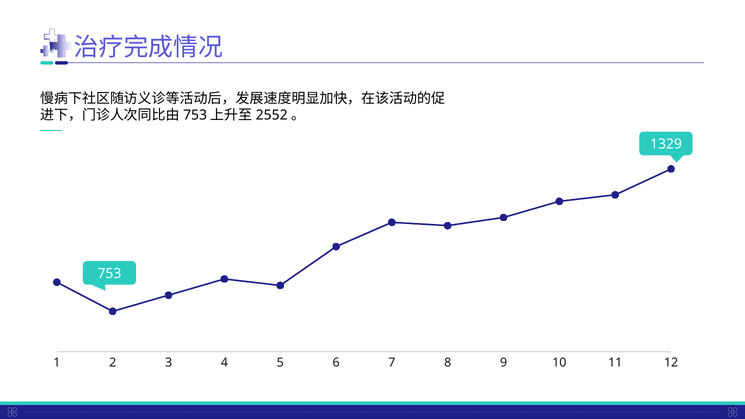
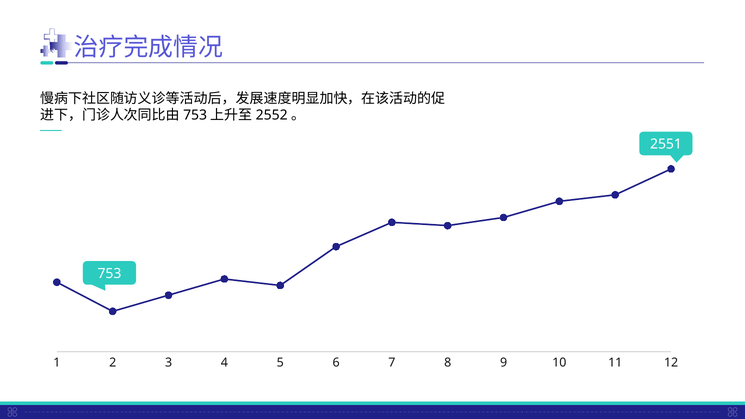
1329: 1329 -> 2551 (666, 144)
